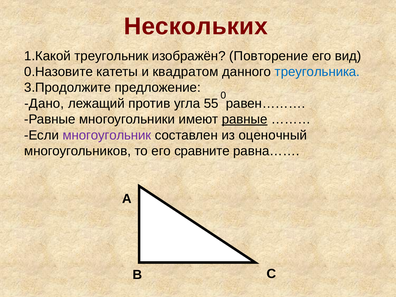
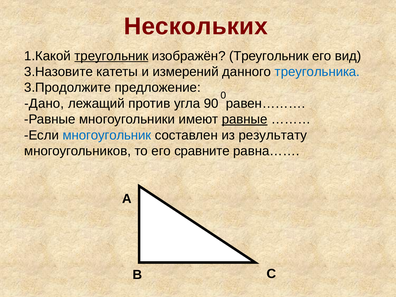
треугольник underline: none -> present (111, 56)
изображён Повторение: Повторение -> Треугольник (269, 56)
0.Назовите: 0.Назовите -> 3.Назовите (59, 72)
квадратом: квадратом -> измерений (186, 72)
55: 55 -> 90 (211, 103)
многоугольник colour: purple -> blue (107, 135)
оценочный: оценочный -> результату (273, 135)
